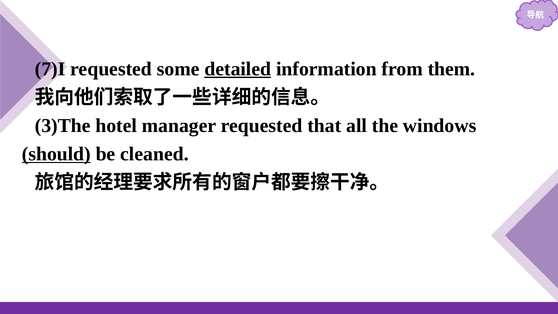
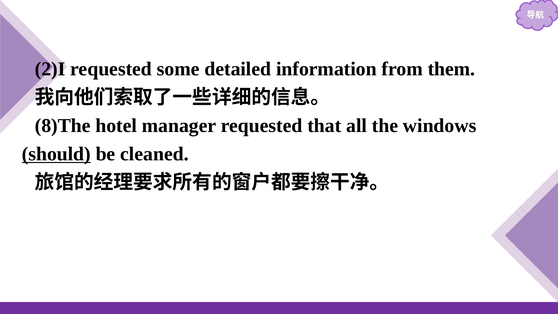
7)I: 7)I -> 2)I (50, 69)
detailed underline: present -> none (238, 69)
3)The: 3)The -> 8)The (63, 126)
